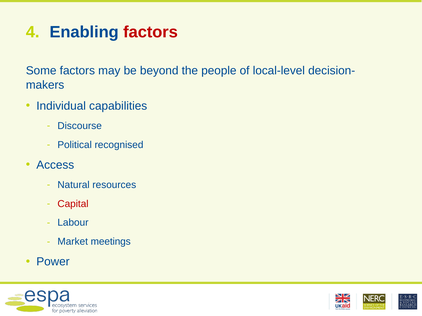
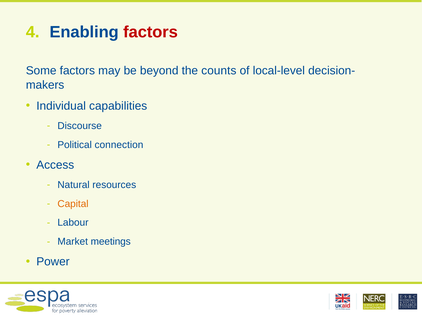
people: people -> counts (219, 71)
recognised: recognised -> connection (119, 145)
Capital colour: red -> orange (73, 204)
